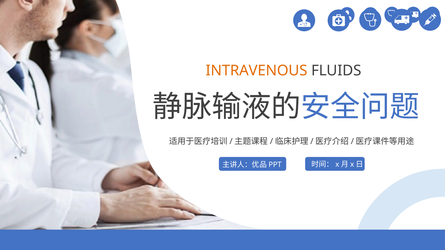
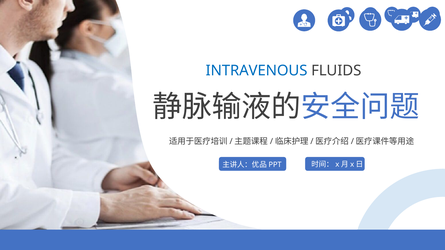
INTRAVENOUS colour: orange -> blue (257, 71)
